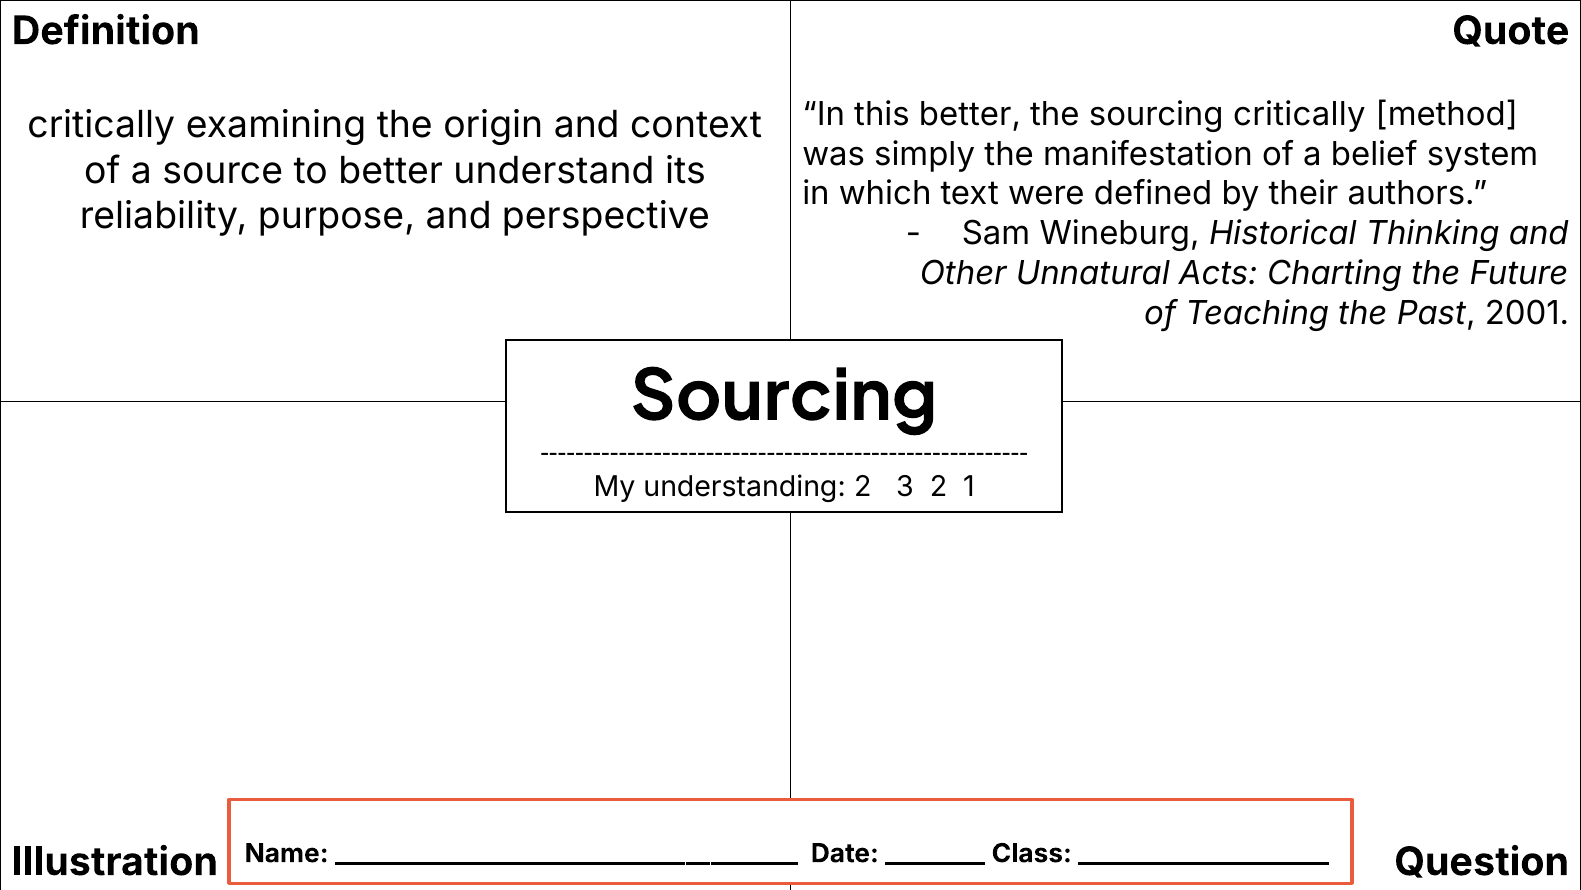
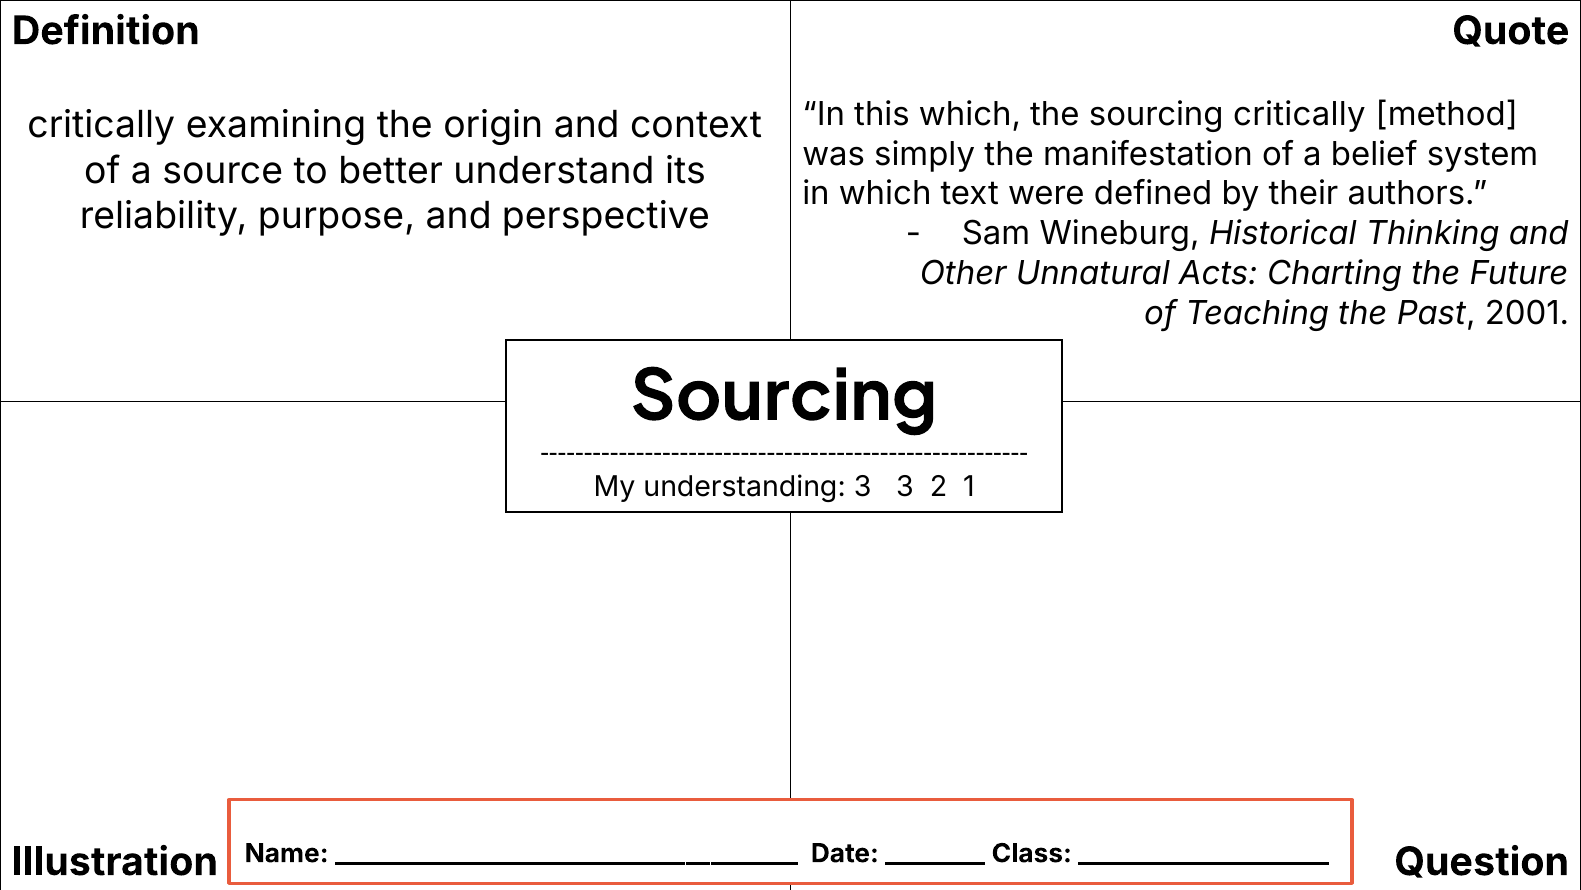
this better: better -> which (970, 114)
understanding 2: 2 -> 3 (863, 487)
